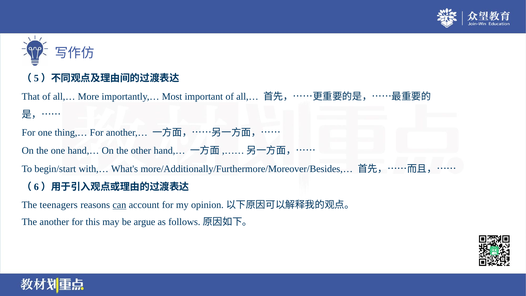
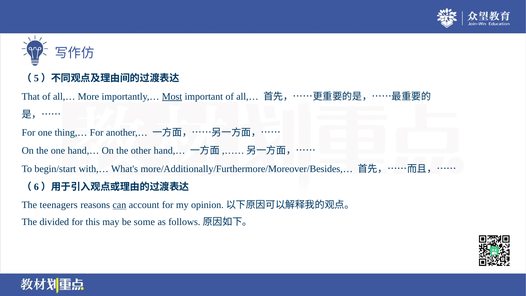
Most underline: none -> present (172, 96)
another: another -> divided (54, 222)
argue: argue -> some (144, 222)
